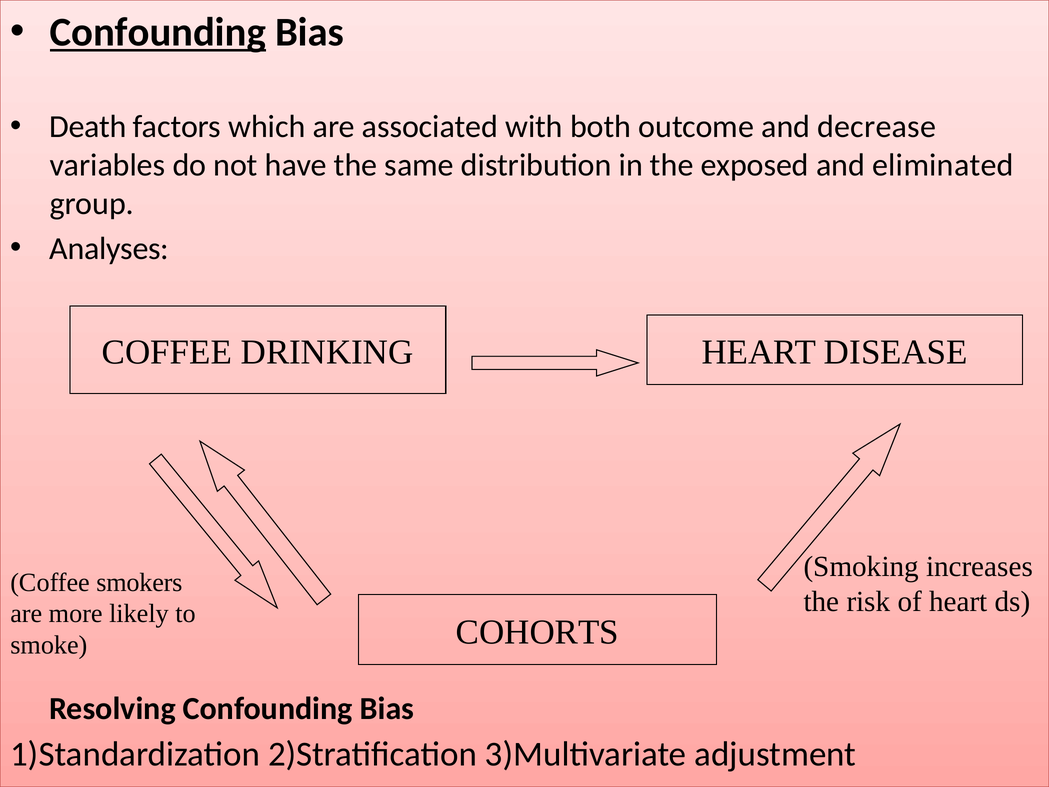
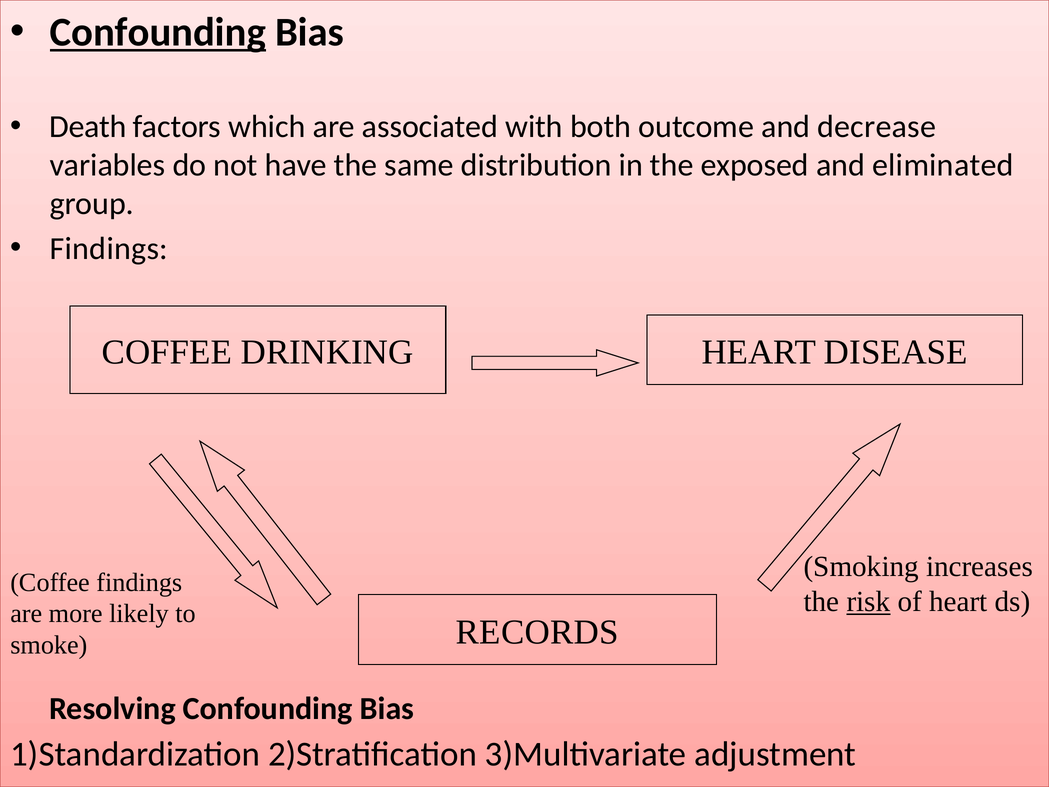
Analyses: Analyses -> Findings (109, 248)
Coffee smokers: smokers -> findings (139, 582)
risk underline: none -> present (868, 602)
COHORTS: COHORTS -> RECORDS (537, 632)
